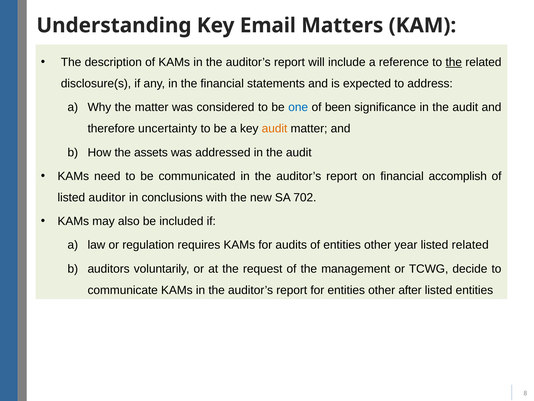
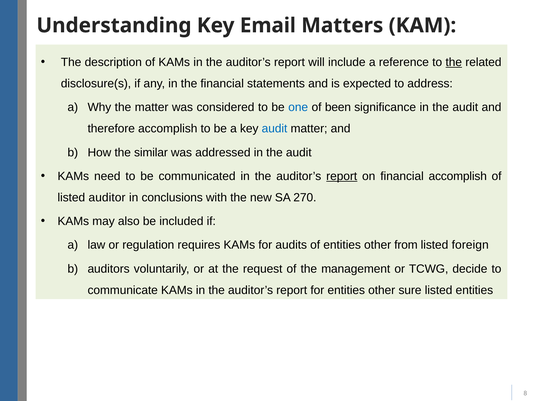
therefore uncertainty: uncertainty -> accomplish (168, 129)
audit colour: orange -> blue (275, 129)
assets: assets -> similar (151, 152)
report underline: none -> present (342, 176)
702: 702 -> 270 (305, 197)
year: year -> from (406, 245)
listed related: related -> foreign (470, 245)
after: after -> sure (410, 290)
